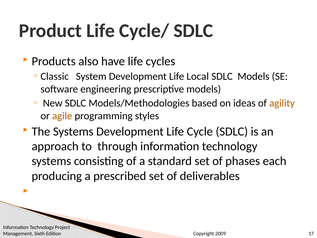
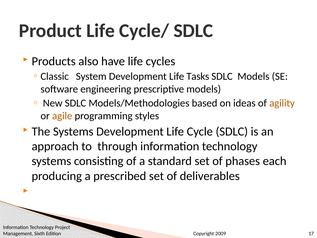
Local: Local -> Tasks (198, 76)
